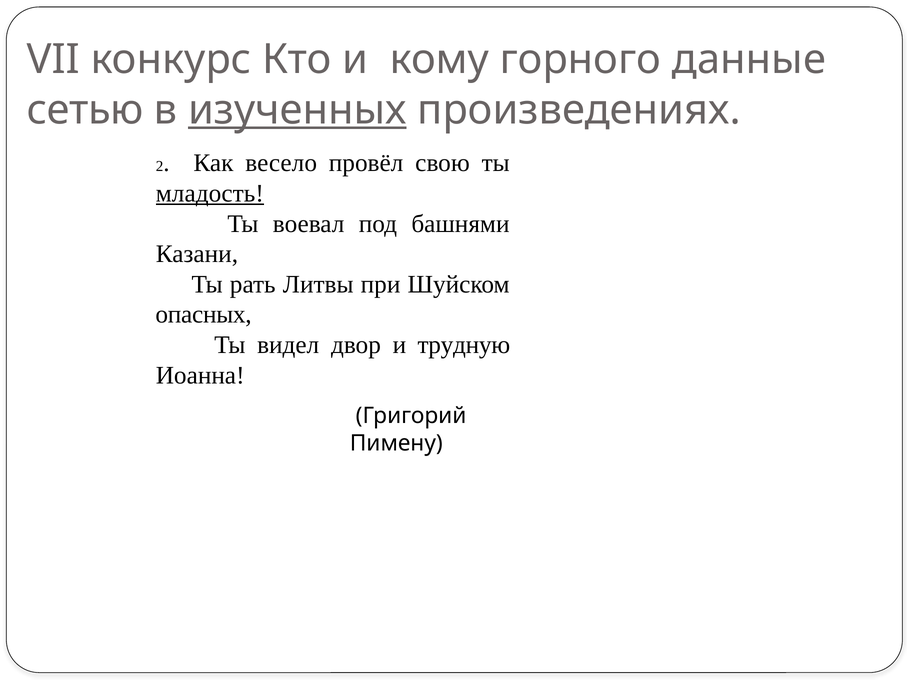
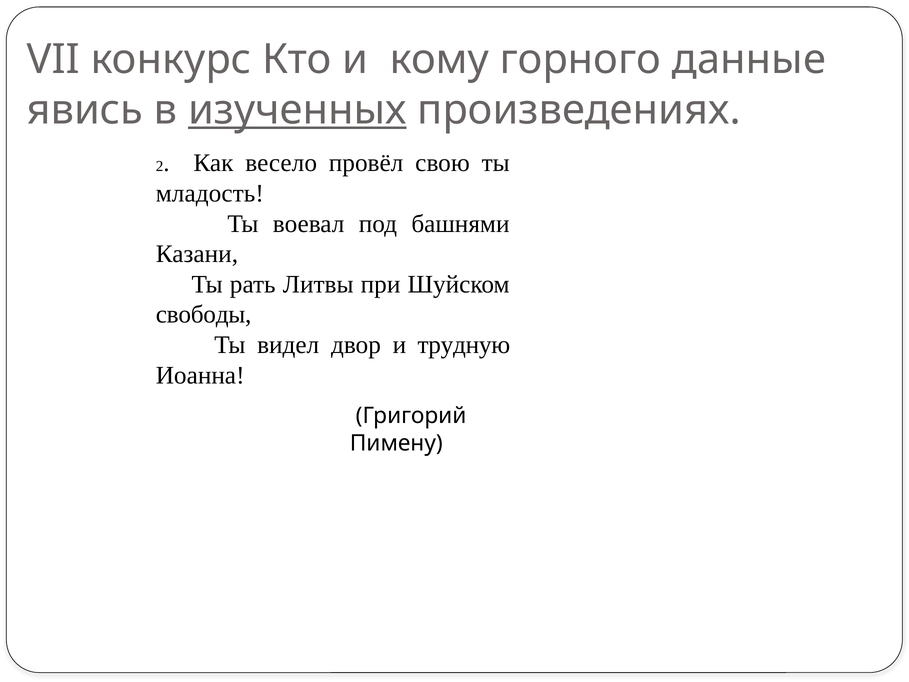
сетью: сетью -> явись (85, 110)
младость underline: present -> none (210, 193)
опасных: опасных -> свободы (204, 315)
